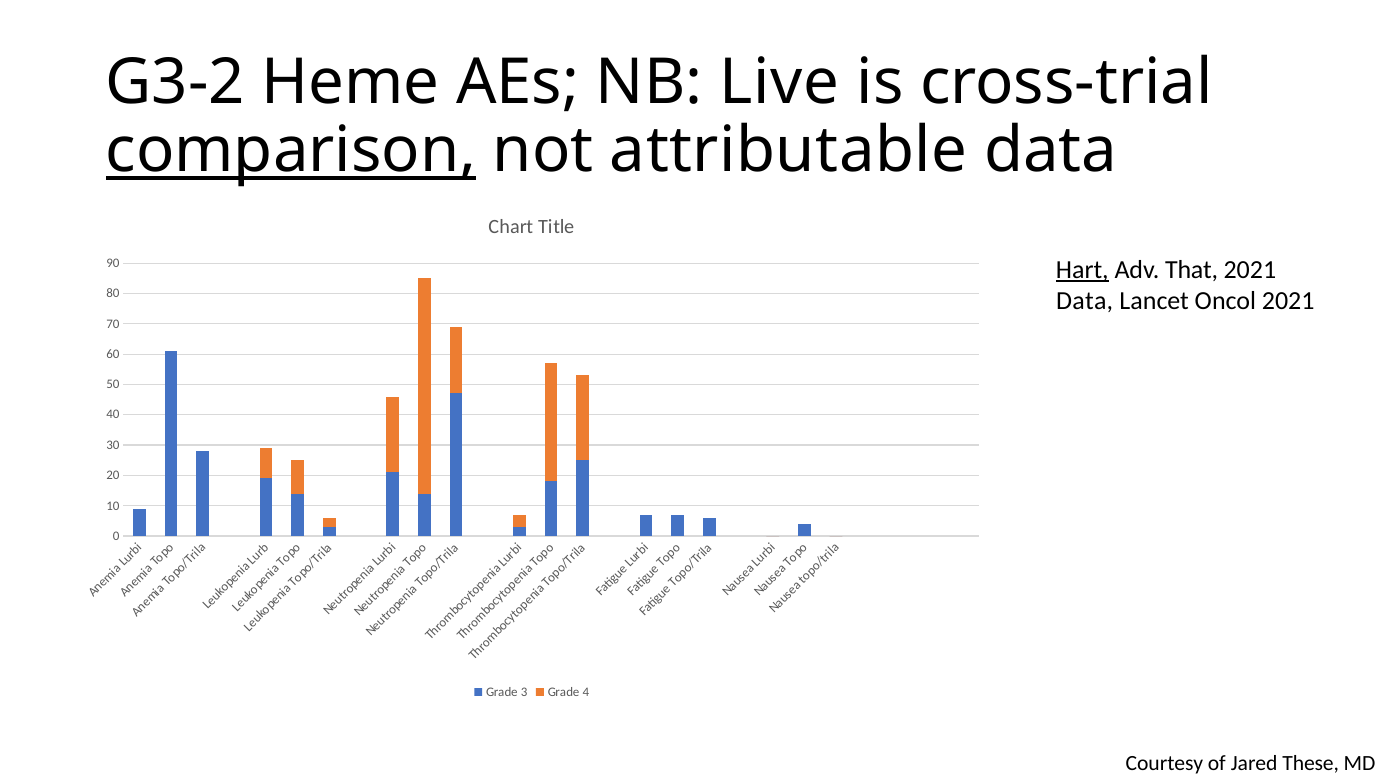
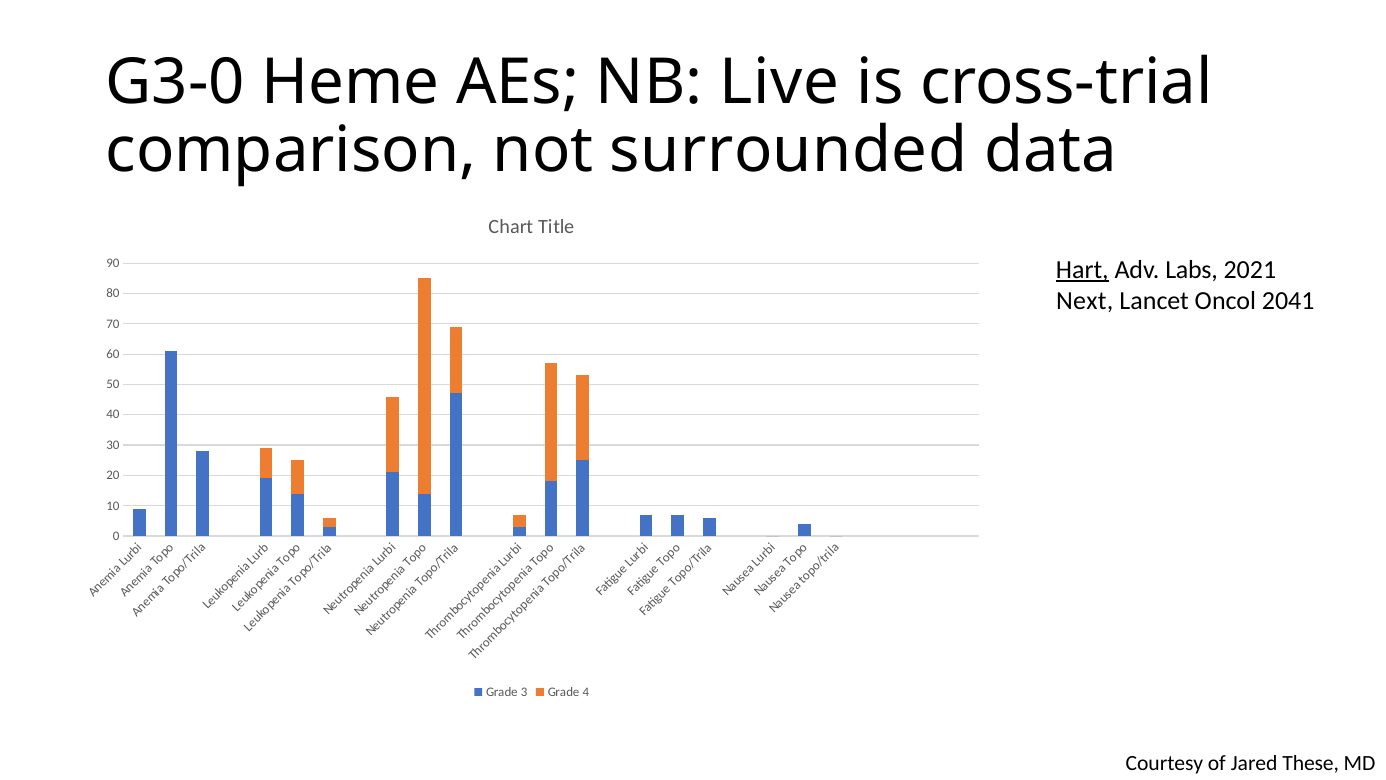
G3-2: G3-2 -> G3-0 (175, 82)
comparison underline: present -> none (291, 151)
attributable: attributable -> surrounded (789, 151)
That: That -> Labs (1192, 270)
Data: Data -> Next (1085, 301)
Oncol 2021: 2021 -> 2041 (1288, 301)
